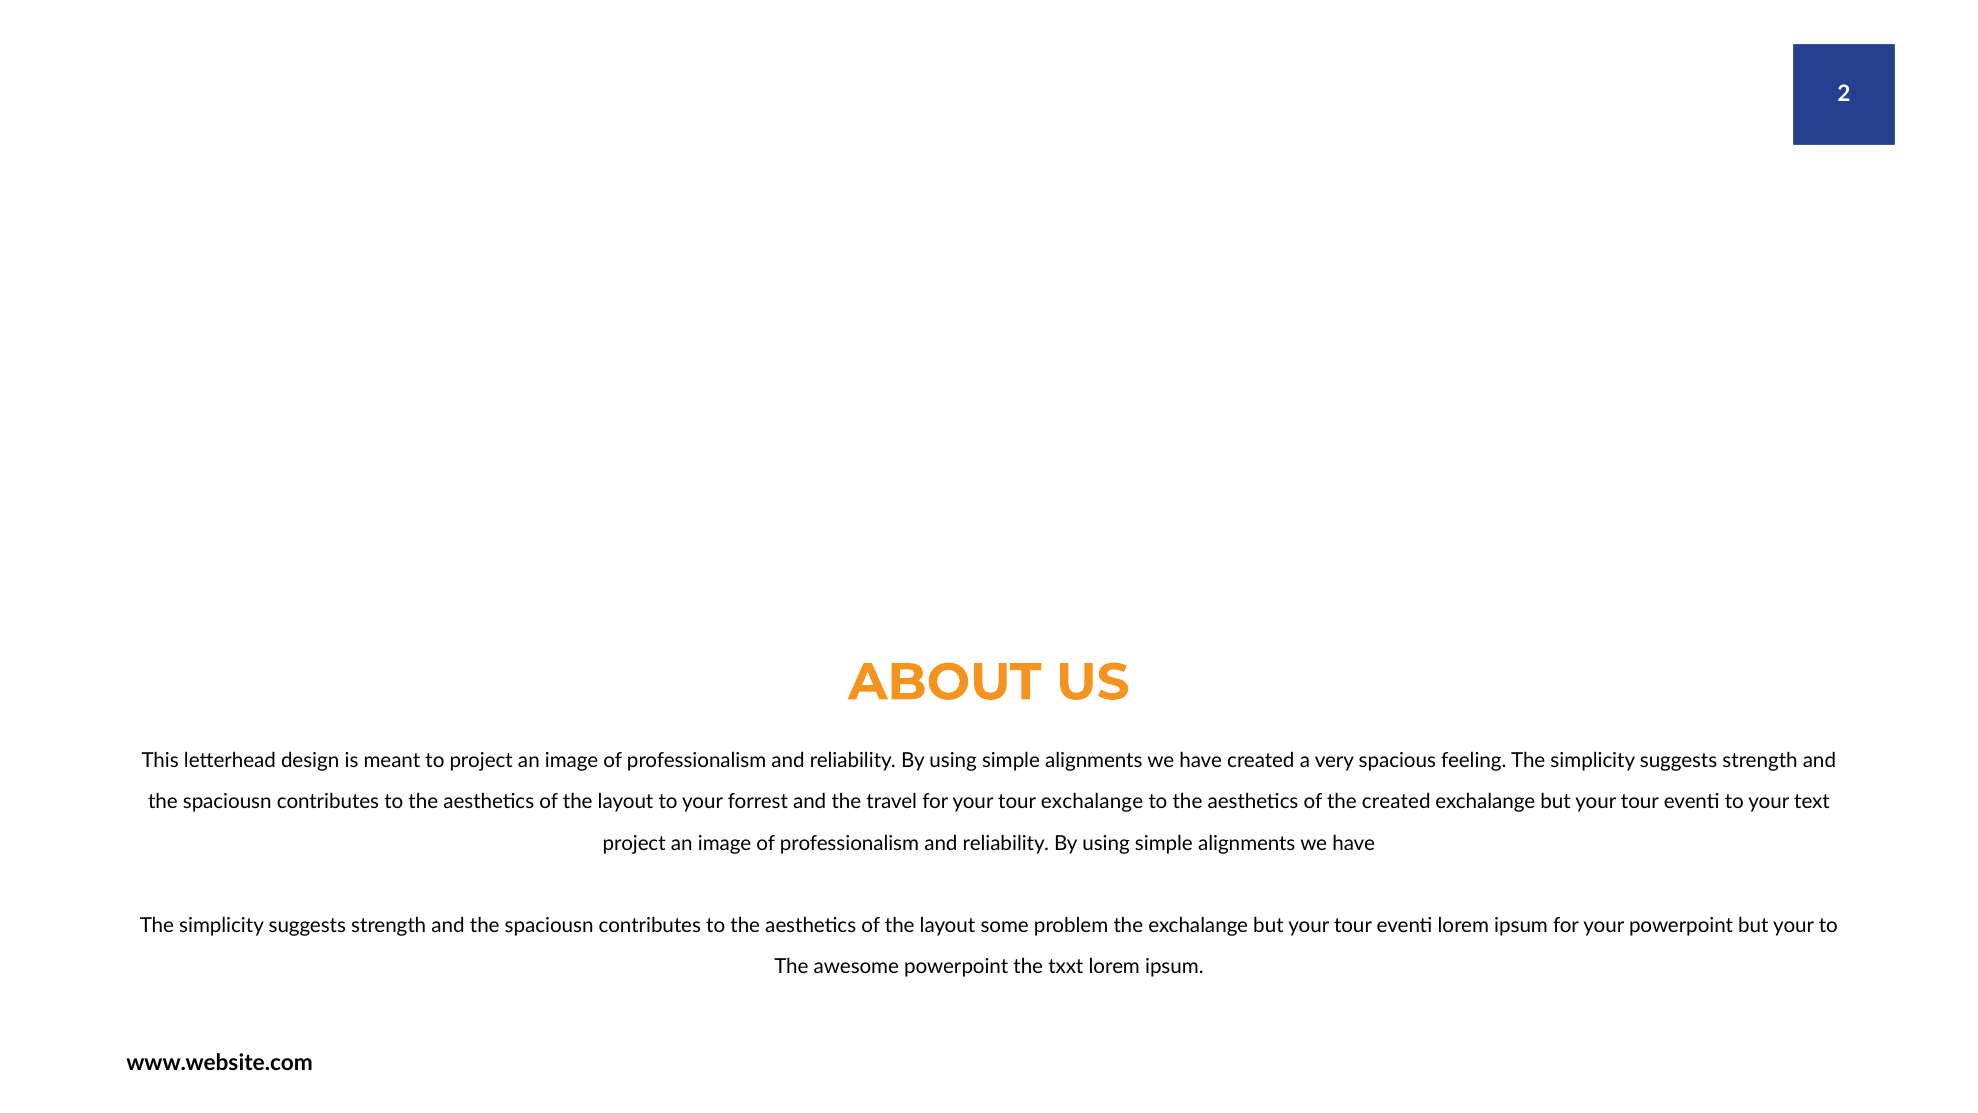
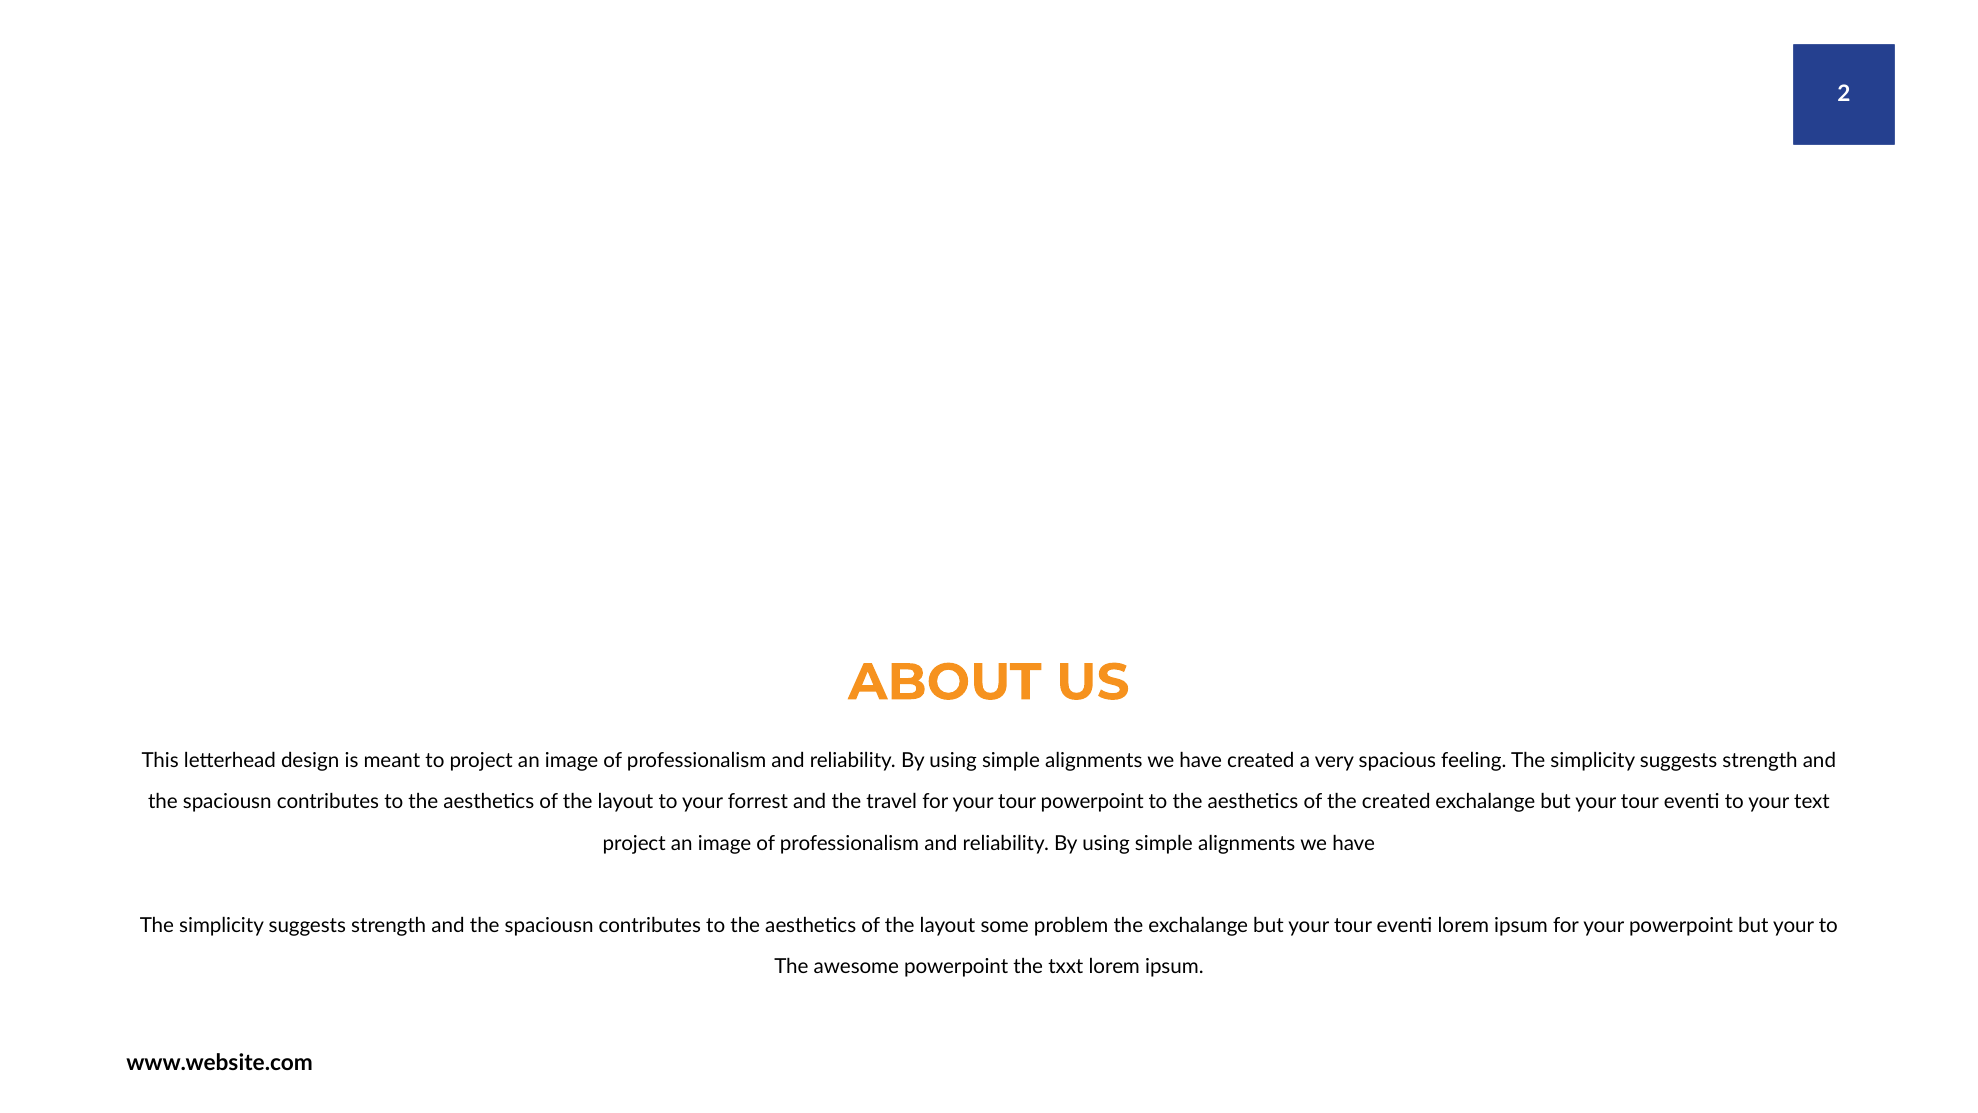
tour exchalange: exchalange -> powerpoint (1092, 802)
